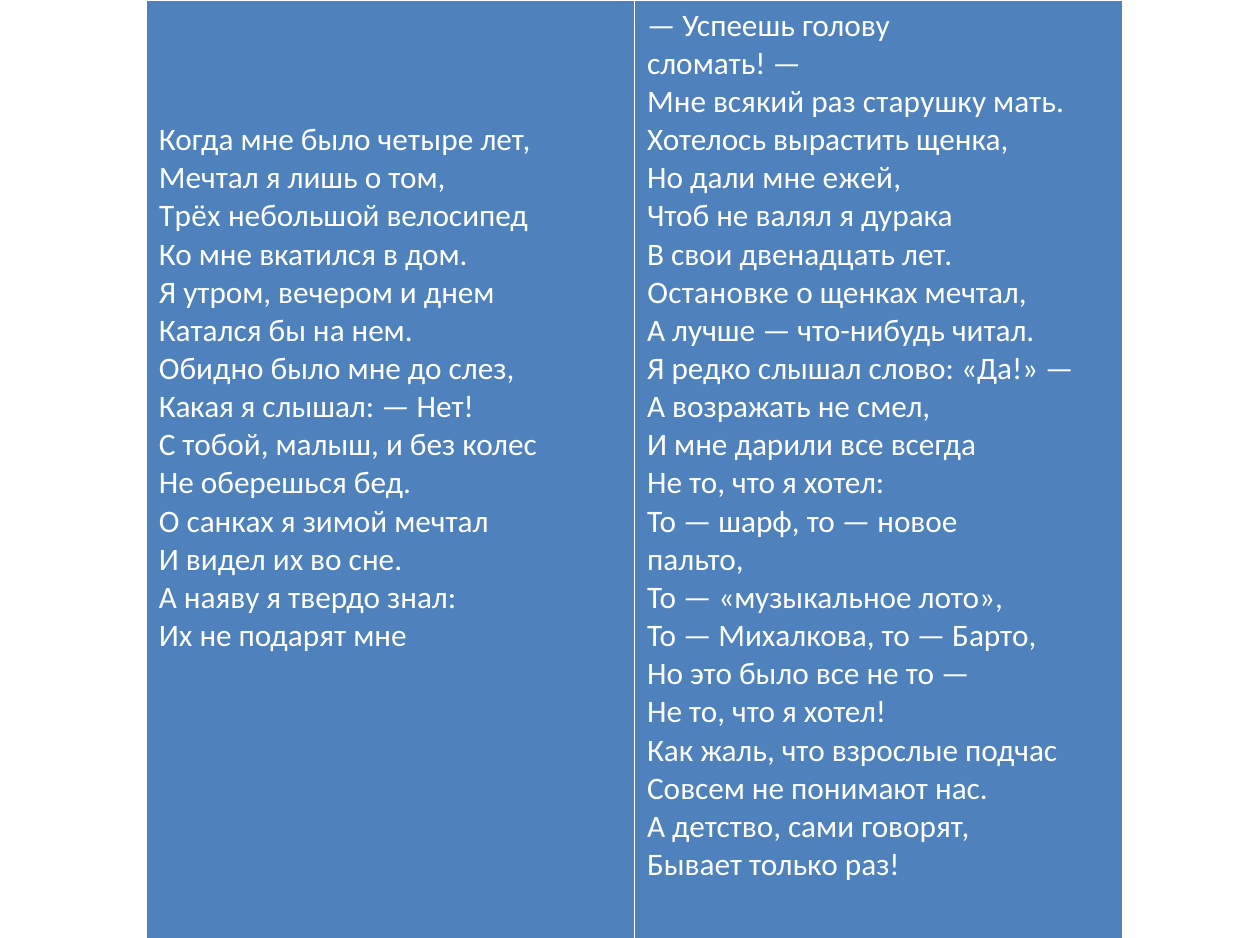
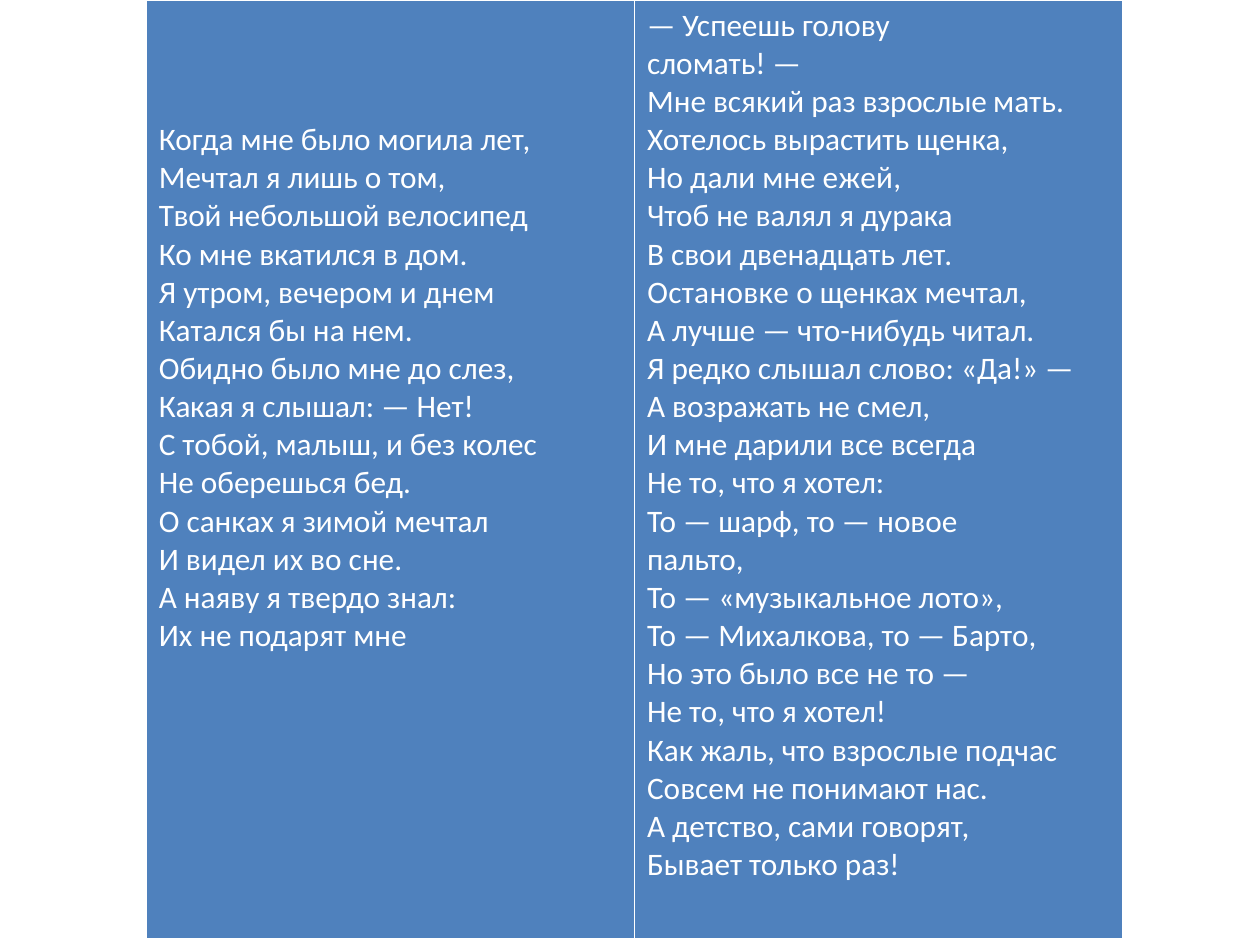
раз старушку: старушку -> взрослые (925, 102)
четыре: четыре -> могила (426, 140)
Трёх: Трёх -> Твой (190, 216)
